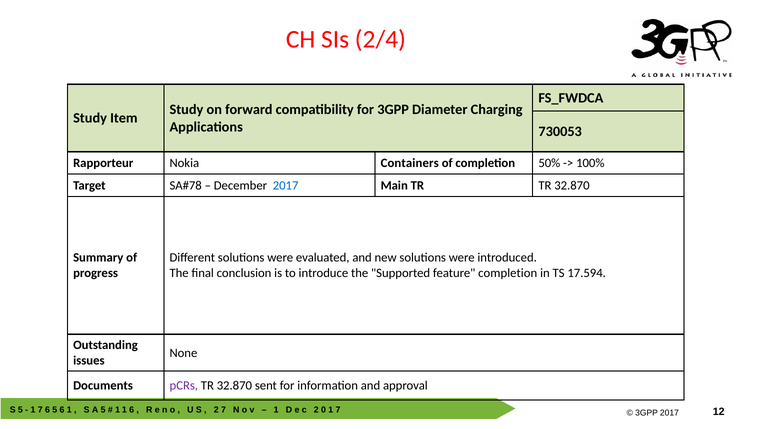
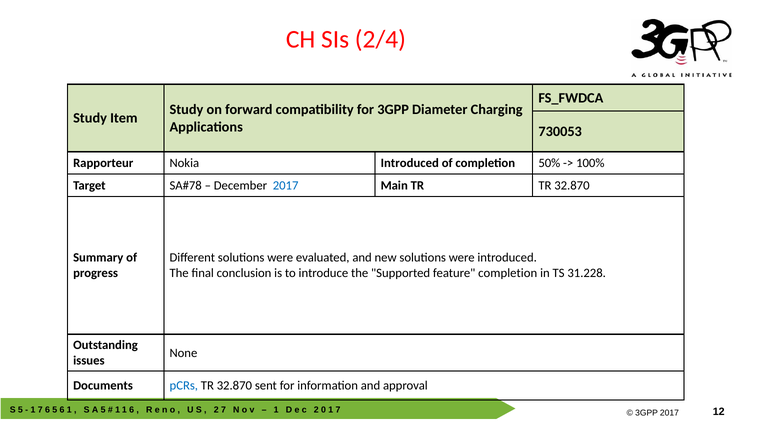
Nokia Containers: Containers -> Introduced (410, 163)
17.594: 17.594 -> 31.228 (587, 273)
pCRs colour: purple -> blue (184, 386)
